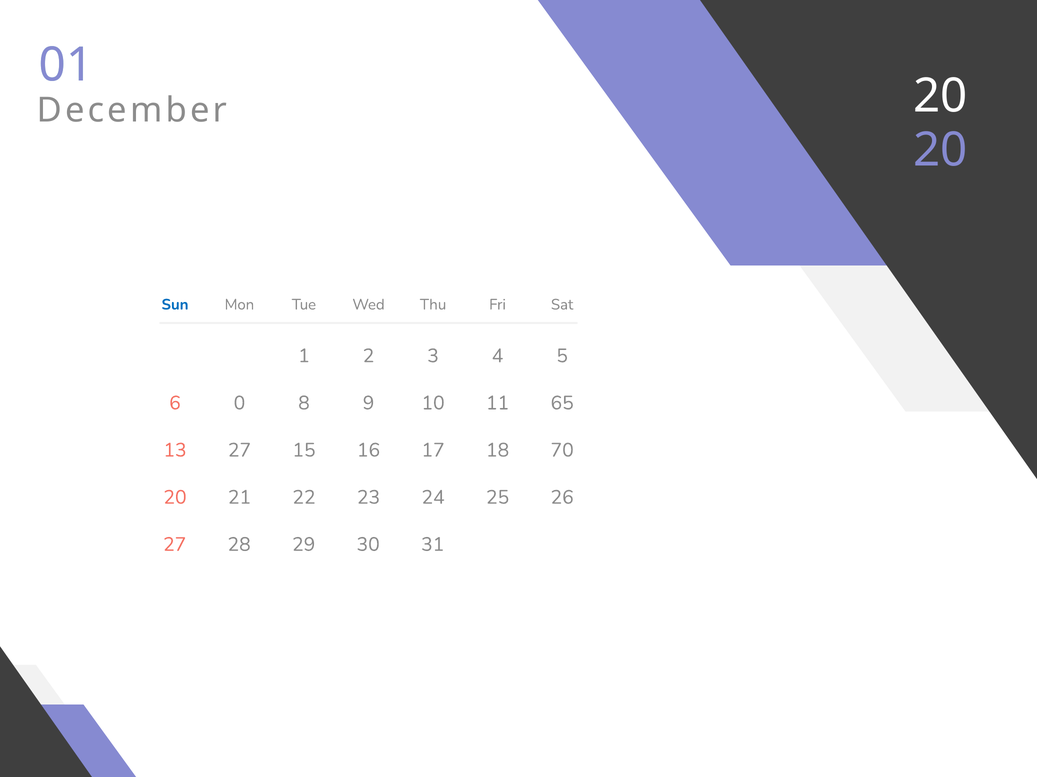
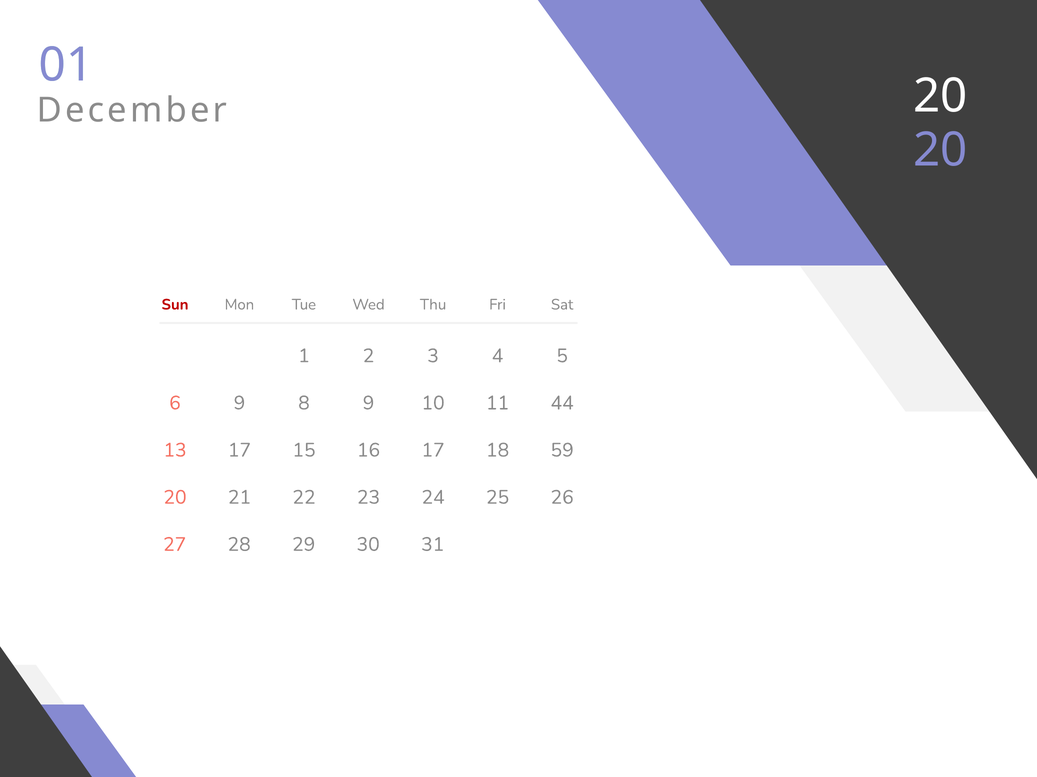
Sun colour: blue -> red (175, 305)
6 0: 0 -> 9 (239, 403)
65: 65 -> 44 (562, 403)
13 27: 27 -> 17 (239, 451)
70: 70 -> 59 (562, 451)
